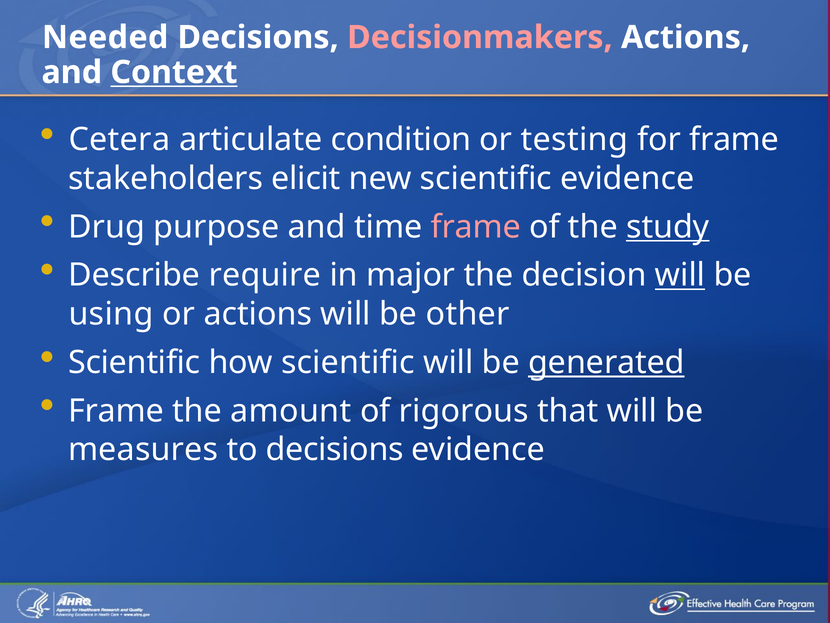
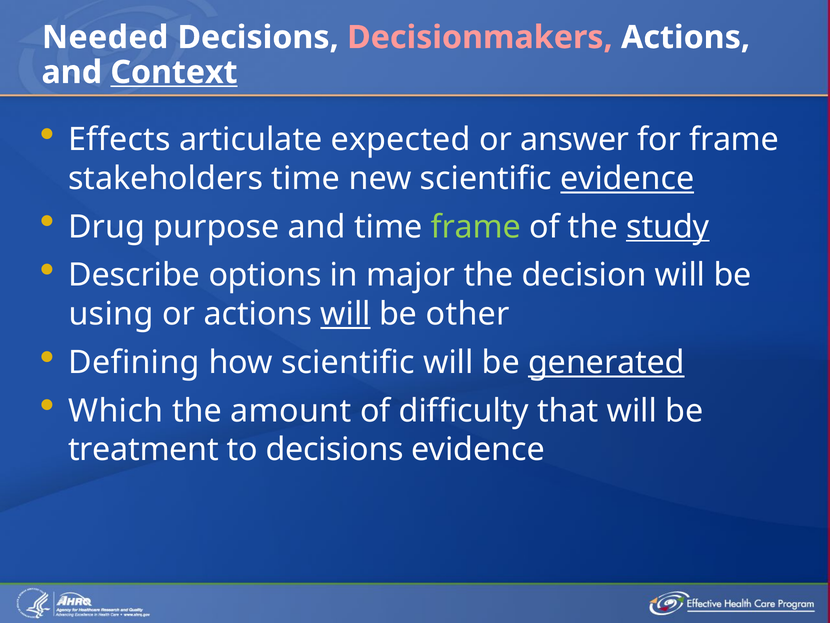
Cetera: Cetera -> Effects (119, 139)
condition: condition -> expected (401, 139)
testing: testing -> answer (575, 139)
stakeholders elicit: elicit -> time (306, 178)
evidence underline: none -> present (627, 178)
frame colour: pink -> light green (476, 227)
require: require -> options (265, 275)
will underline: present -> none (680, 275)
will underline: none -> present (346, 314)
Scientific: Scientific -> Defining (134, 362)
Frame: Frame -> Which (116, 411)
rigorous: rigorous -> difficulty (464, 411)
measures: measures -> treatment (143, 449)
